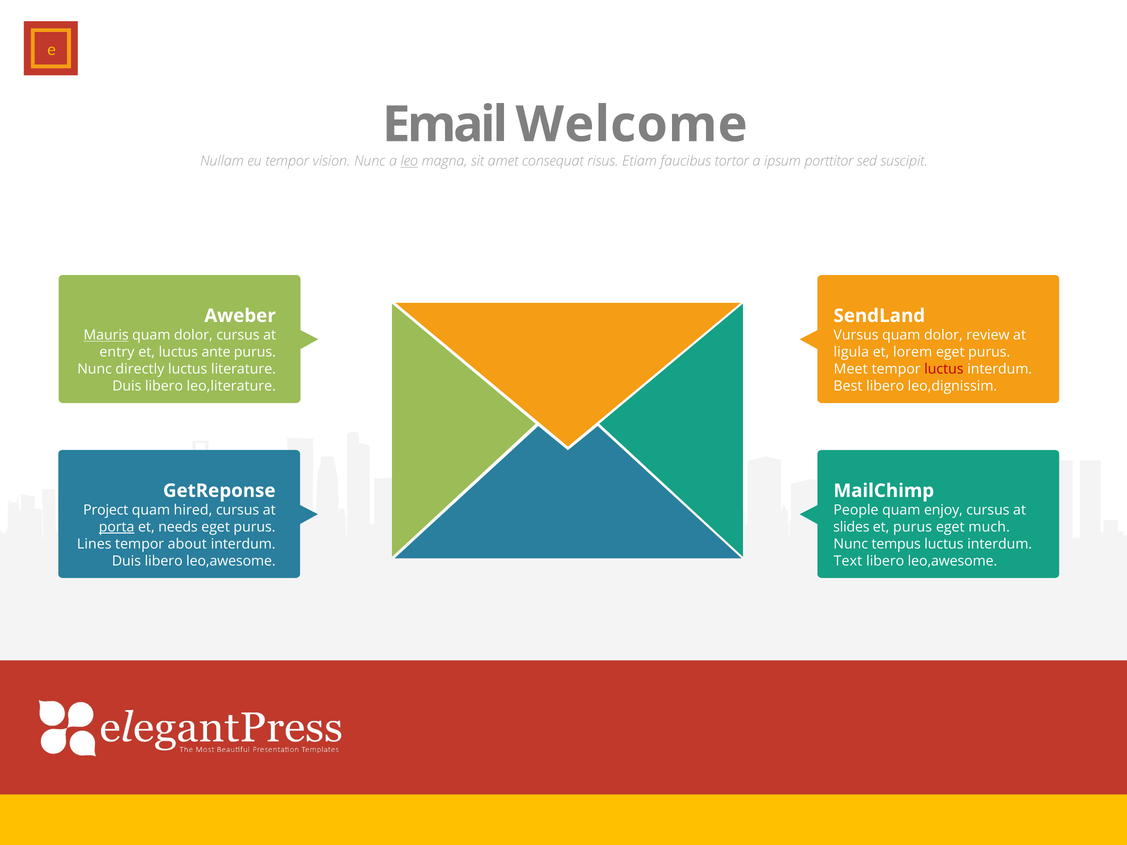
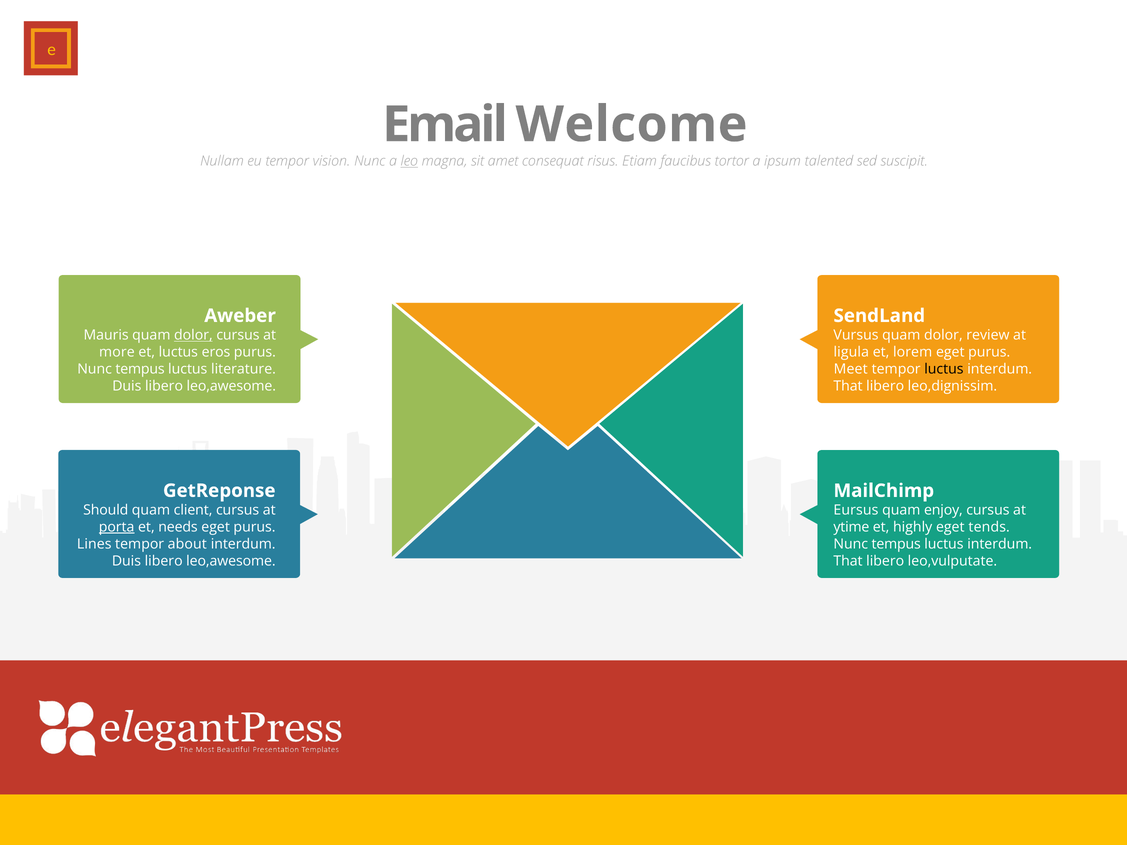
porttitor: porttitor -> talented (829, 161)
Mauris underline: present -> none (106, 335)
dolor underline: none -> present (193, 335)
entry: entry -> more (117, 352)
ante: ante -> eros (216, 352)
directly: directly -> tempus (140, 369)
luctus colour: red -> black (944, 369)
leo,literature: leo,literature -> leo,awesome (231, 386)
Best: Best -> That (848, 386)
Project: Project -> Should (106, 510)
hired: hired -> client (193, 510)
People: People -> Eursus (856, 510)
slides: slides -> ytime (851, 527)
et purus: purus -> highly (913, 527)
much: much -> tends (989, 527)
Text: Text -> That (848, 561)
leo,awesome: leo,awesome -> leo,vulputate (952, 561)
